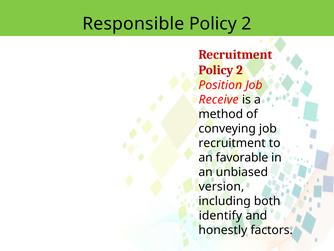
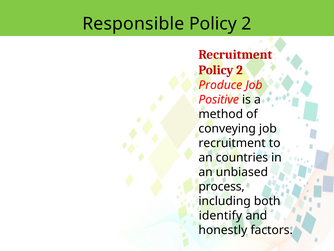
Position: Position -> Produce (220, 85)
Receive: Receive -> Positive (219, 99)
favorable: favorable -> countries (242, 157)
version: version -> process (222, 186)
